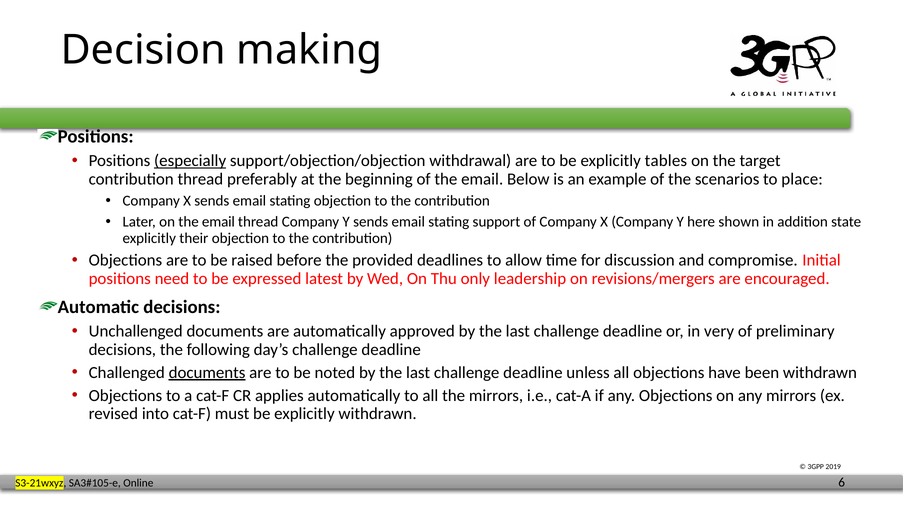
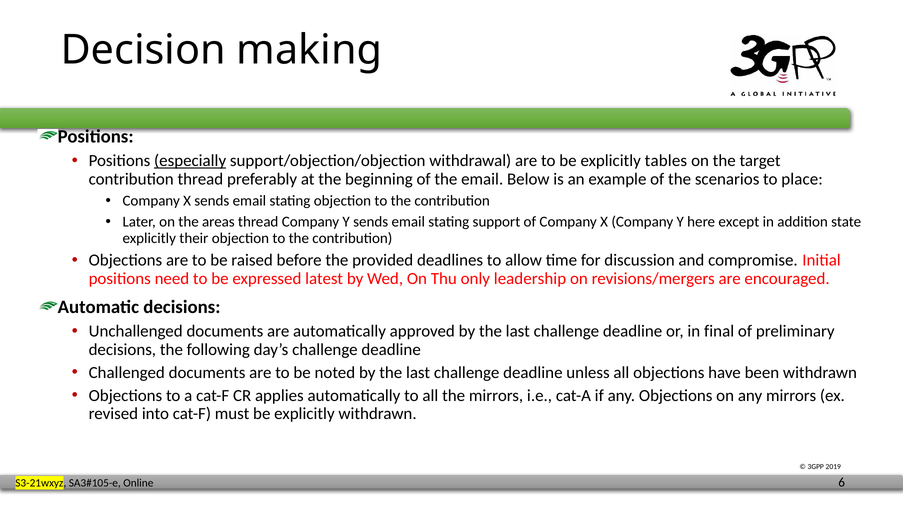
on the email: email -> areas (218, 222)
shown: shown -> except (739, 222)
very: very -> final (719, 331)
documents underline: present -> none (207, 372)
